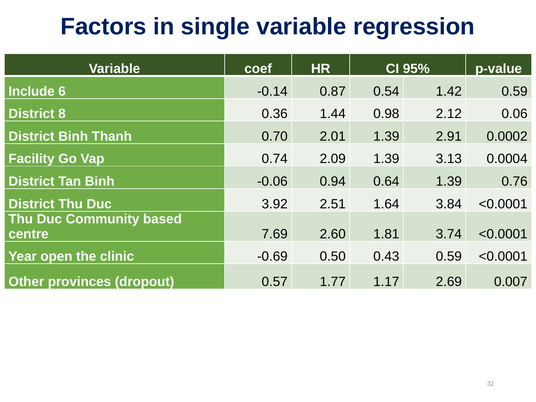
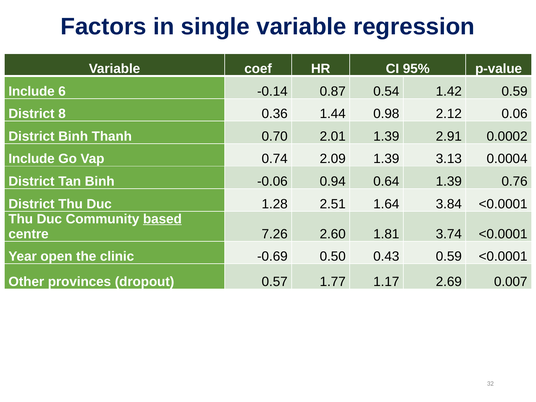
Facility: Facility -> Include (32, 159)
3.92: 3.92 -> 1.28 (275, 204)
based underline: none -> present (162, 219)
7.69: 7.69 -> 7.26 (275, 234)
